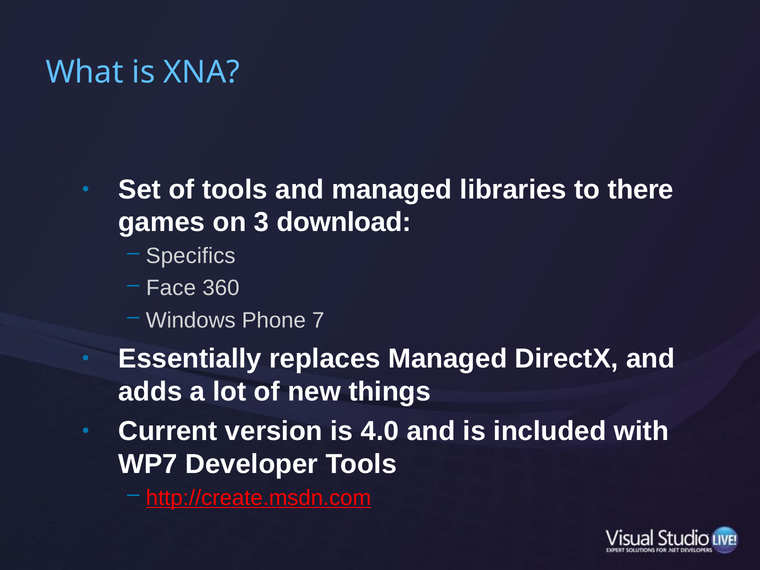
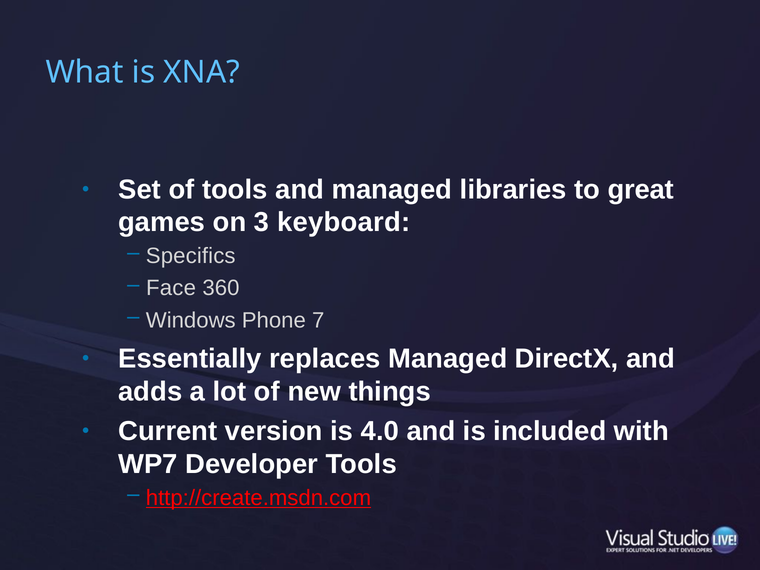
there: there -> great (641, 190)
download: download -> keyboard (344, 222)
